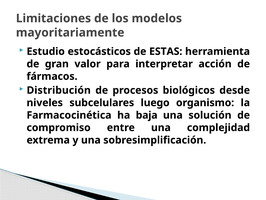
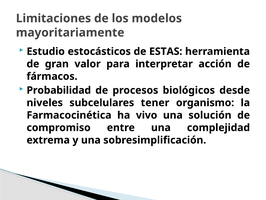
Distribución: Distribución -> Probabilidad (59, 90)
luego: luego -> tener (155, 103)
baja: baja -> vivo (147, 115)
